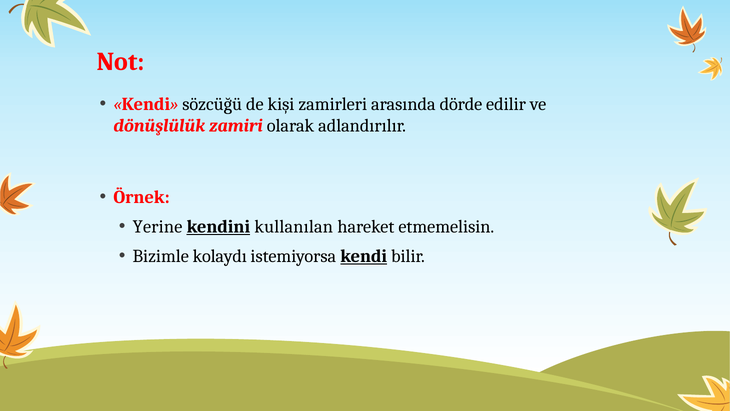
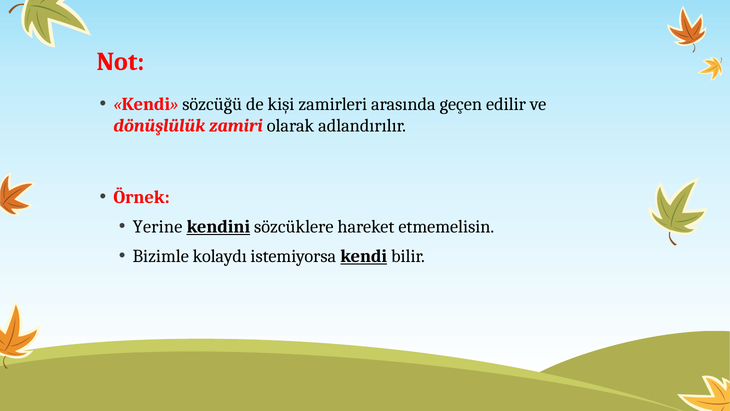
dörde: dörde -> geçen (461, 104)
kullanılan: kullanılan -> sözcüklere (294, 227)
